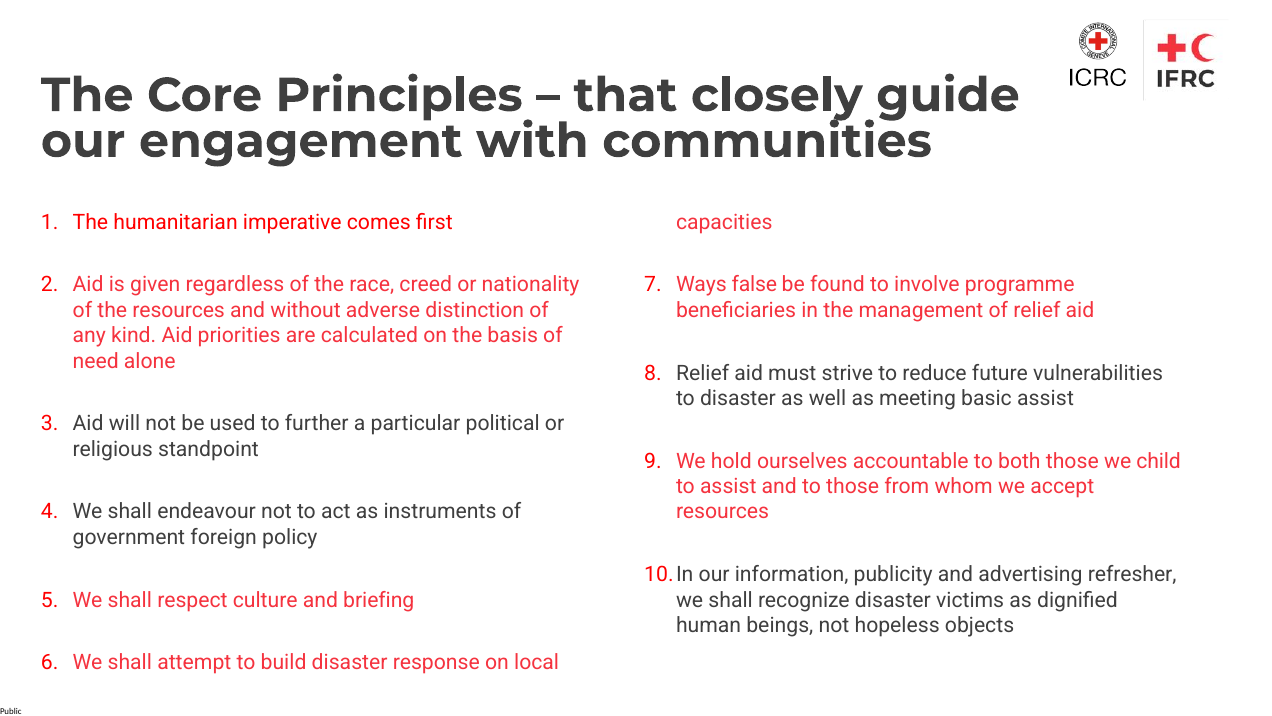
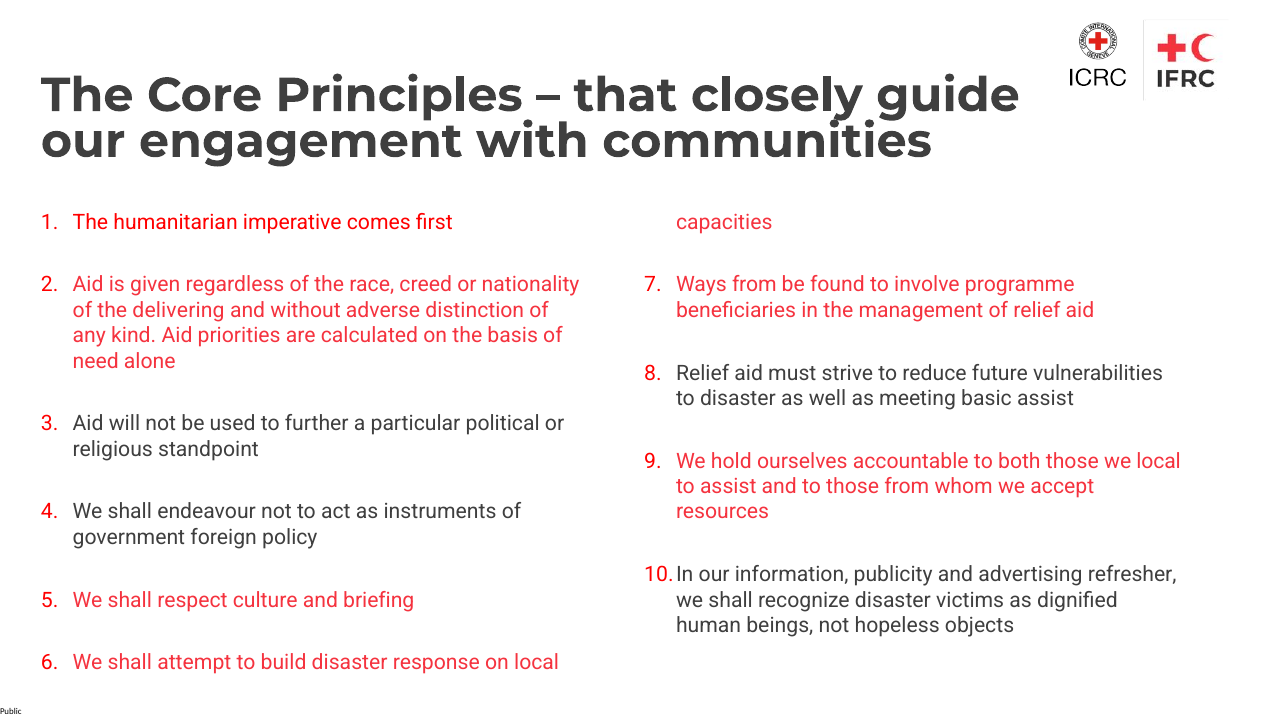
Ways false: false -> from (754, 285)
the resources: resources -> delivering (179, 310)
we child: child -> local (1159, 461)
